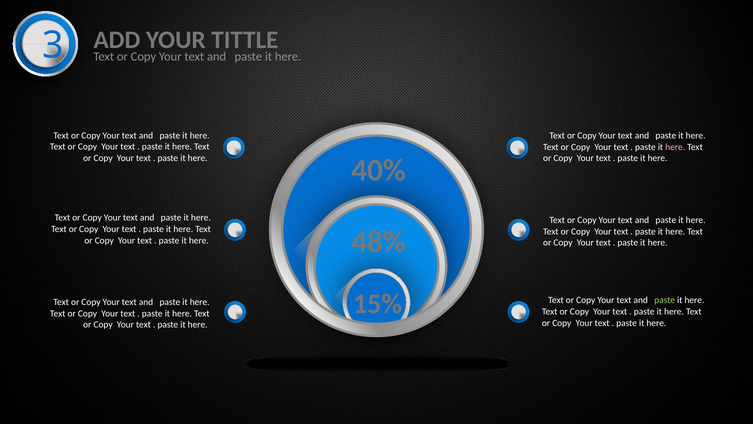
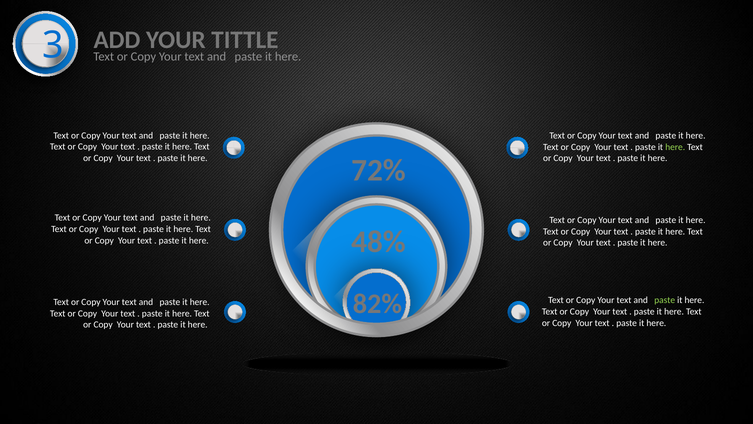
here colour: pink -> light green (675, 147)
40%: 40% -> 72% (378, 170)
15%: 15% -> 82% (377, 303)
